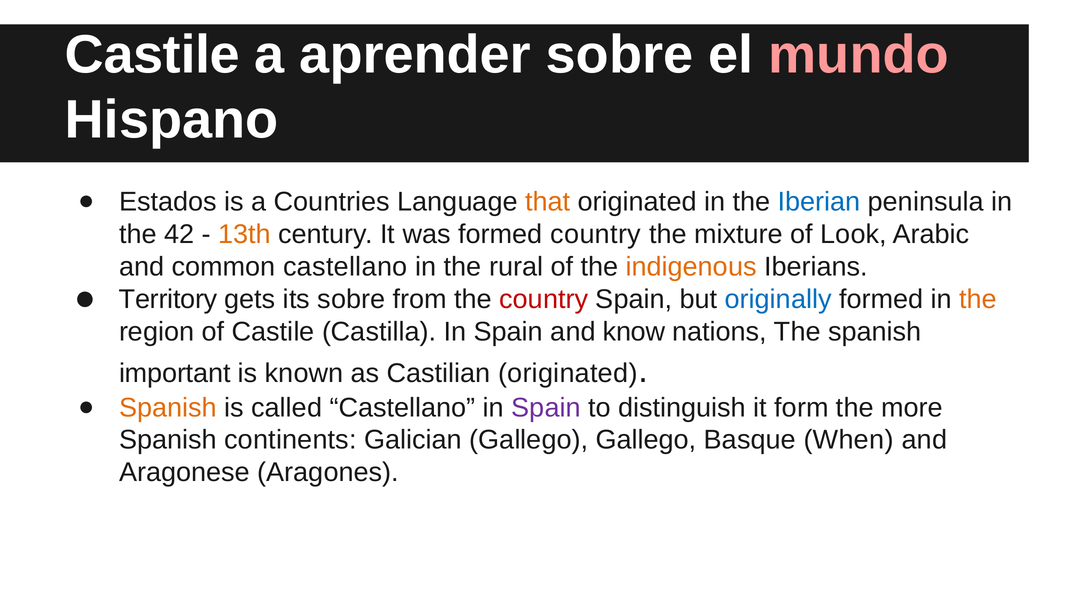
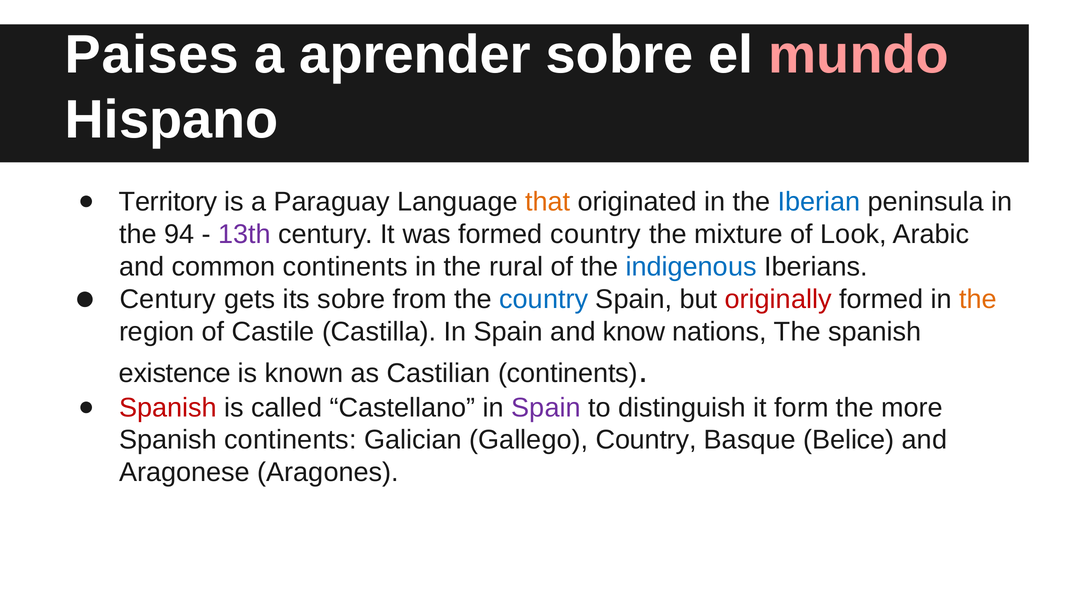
Castile: Castile -> Paises (152, 55)
Estados: Estados -> Territory (168, 202)
Countries: Countries -> Paraguay (332, 202)
42: 42 -> 94 (179, 234)
13th colour: orange -> purple (245, 234)
common castellano: castellano -> continents (345, 267)
indigenous colour: orange -> blue (691, 267)
Territory: Territory -> Century (168, 299)
country colour: red -> blue (544, 299)
originally colour: blue -> red (778, 299)
important: important -> existence (175, 373)
Castilian originated: originated -> continents (568, 373)
Spanish colour: orange -> red (168, 408)
Gallego Gallego: Gallego -> Country (646, 440)
When: When -> Belice (849, 440)
